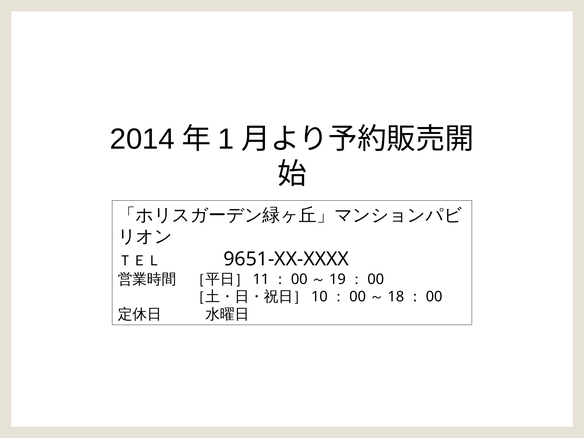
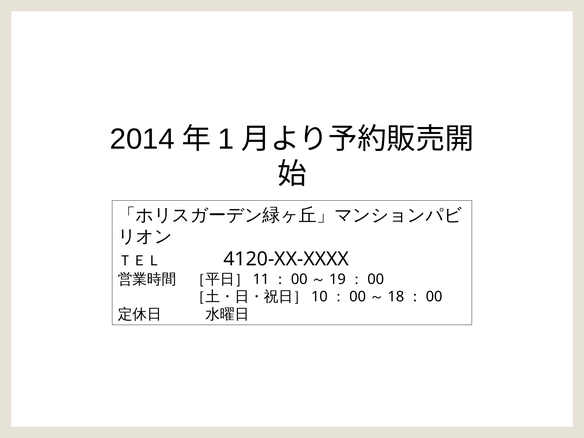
9651-XX-XXXX: 9651-XX-XXXX -> 4120-XX-XXXX (286, 259)
